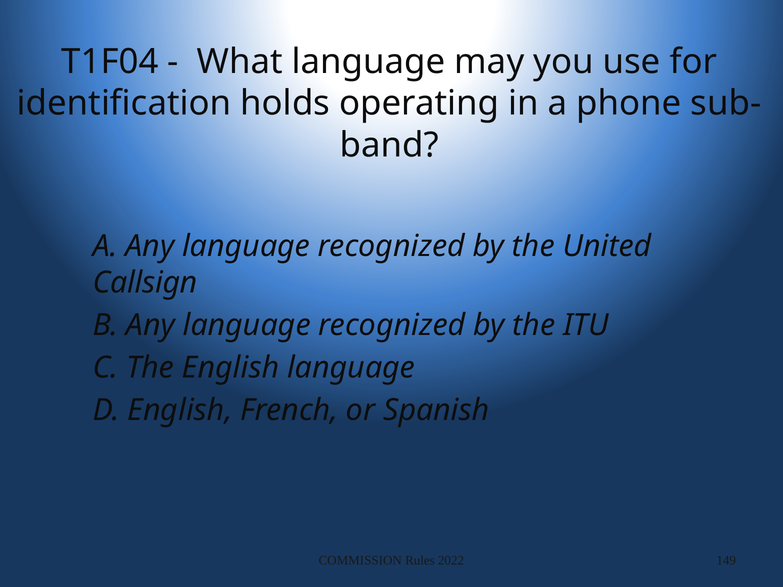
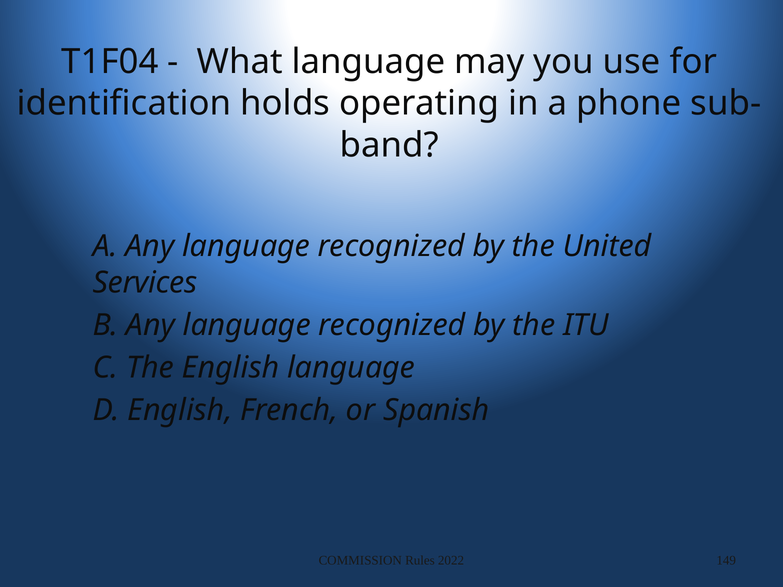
Callsign: Callsign -> Services (145, 283)
